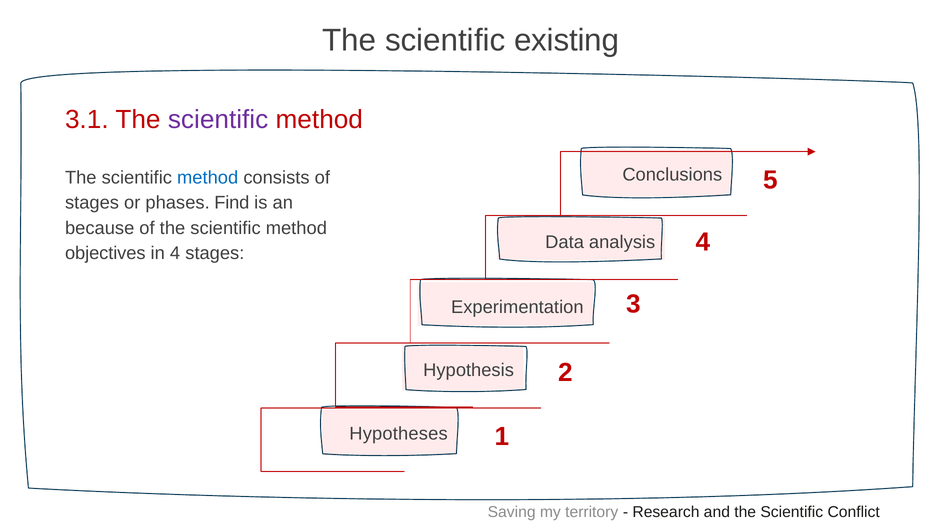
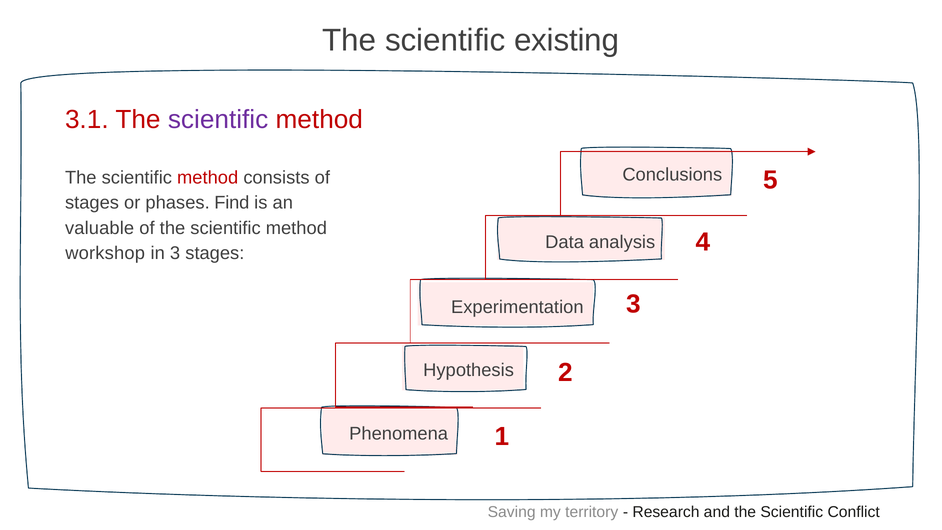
method colour: blue -> red (208, 178)
because: because -> valuable (100, 228)
objectives: objectives -> workshop (105, 253)
in 4: 4 -> 3 (175, 253)
Hypotheses: Hypotheses -> Phenomena (399, 433)
